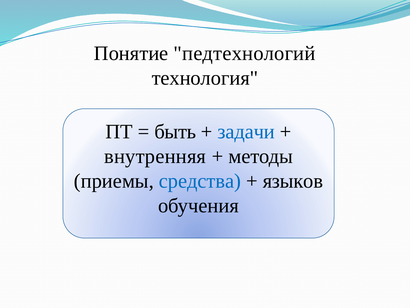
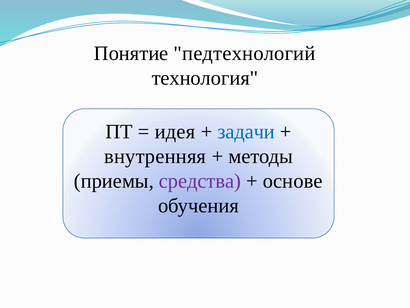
быть: быть -> идея (175, 132)
средства colour: blue -> purple (200, 181)
языков: языков -> основе (293, 181)
